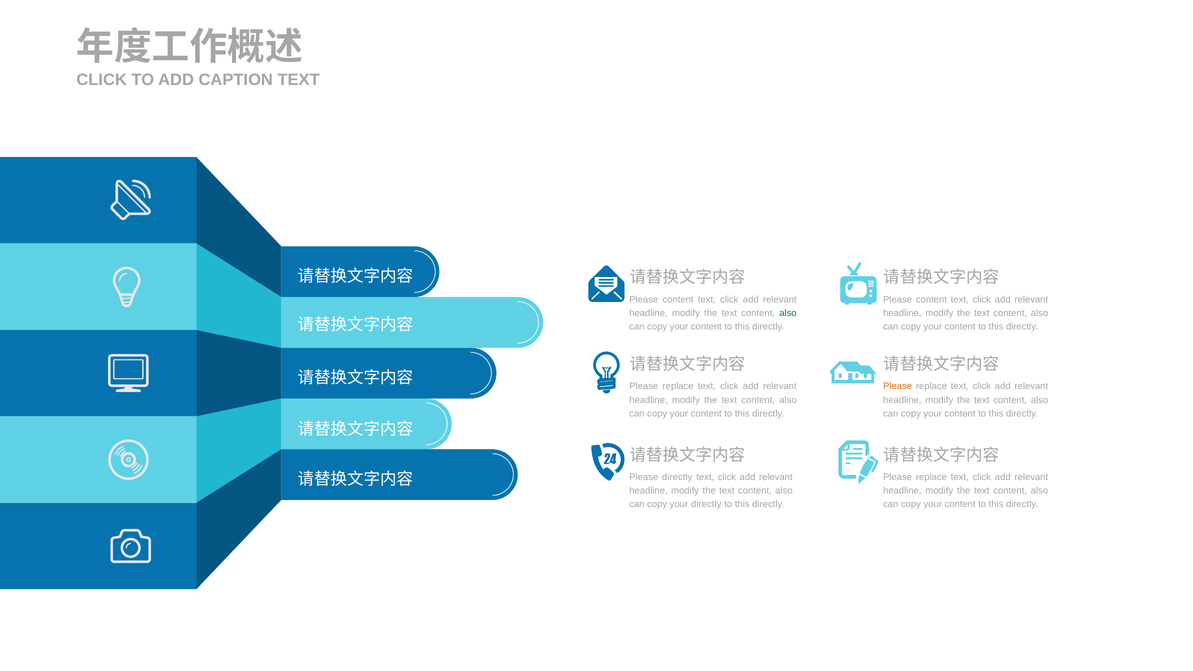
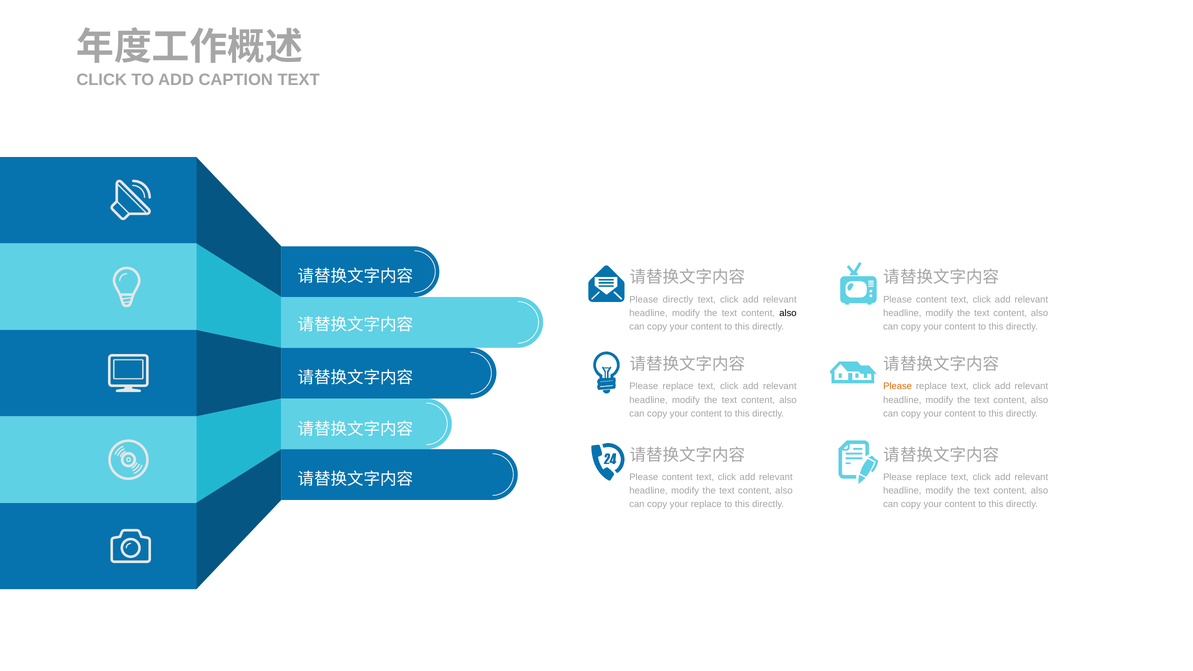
content: content -> directly (678, 300)
also colour: green -> black (788, 313)
directly: directly -> content (677, 477)
your directly: directly -> replace (706, 504)
